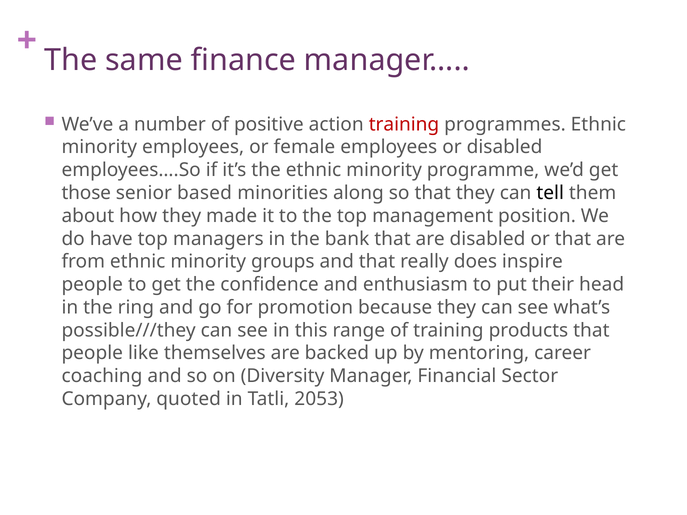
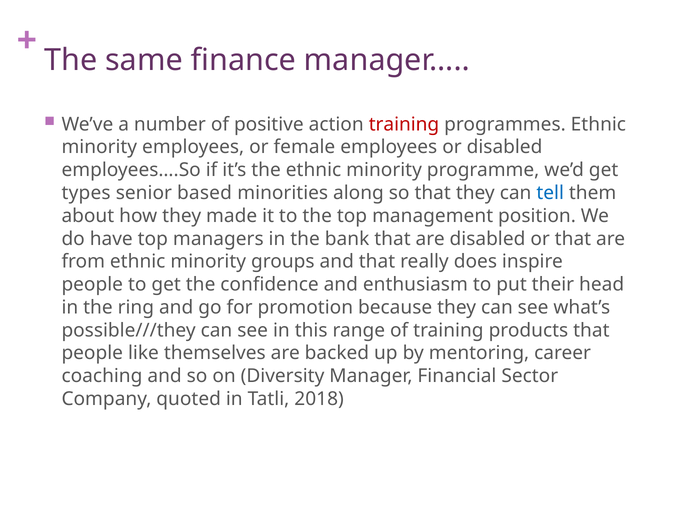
those: those -> types (86, 193)
tell colour: black -> blue (550, 193)
2053: 2053 -> 2018 (319, 399)
